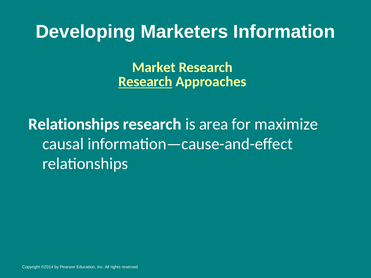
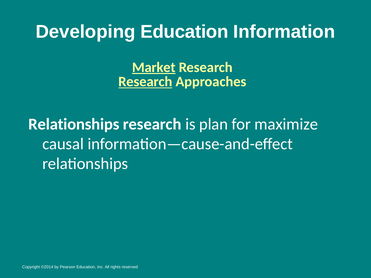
Developing Marketers: Marketers -> Education (184, 32)
Market underline: none -> present (154, 67)
area: area -> plan (214, 124)
